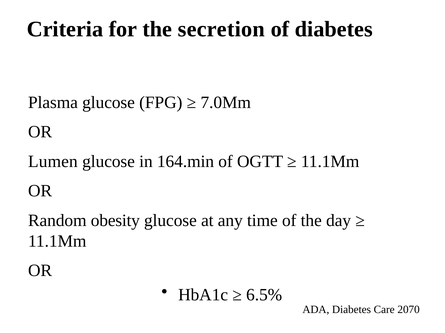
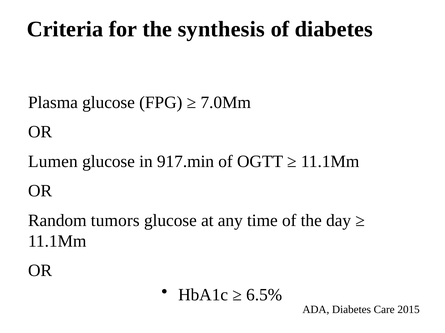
secretion: secretion -> synthesis (221, 29)
164.min: 164.min -> 917.min (185, 162)
obesity: obesity -> tumors (115, 221)
2070: 2070 -> 2015 (409, 310)
